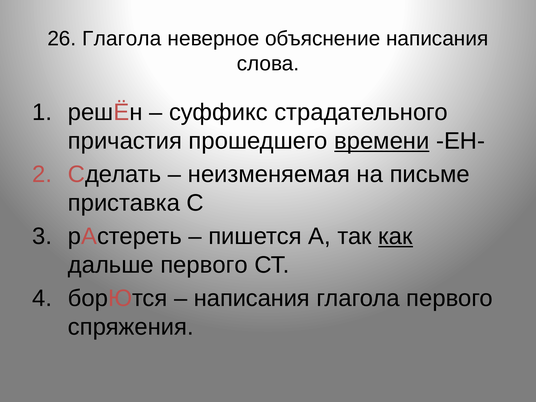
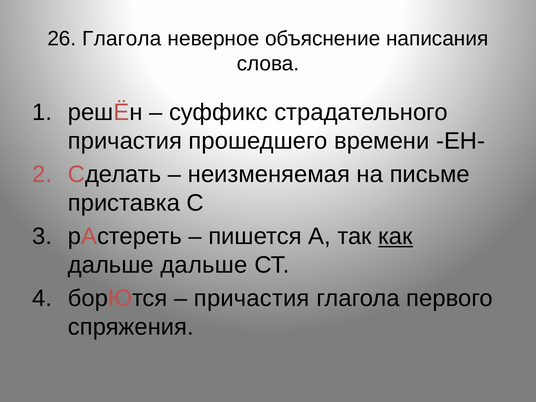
времени underline: present -> none (382, 141)
дальше первого: первого -> дальше (204, 265)
написания: написания -> причастия (252, 298)
